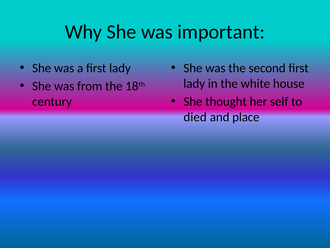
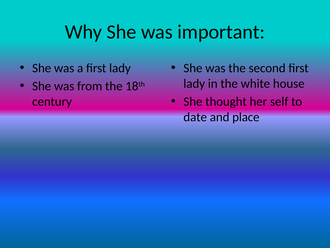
died: died -> date (195, 117)
